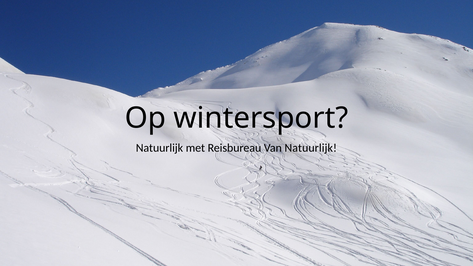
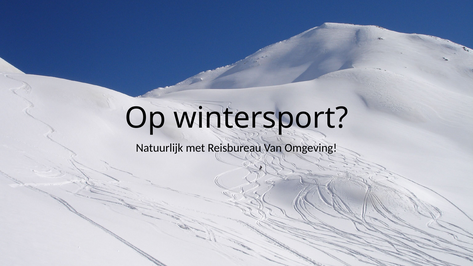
Van Natuurlijk: Natuurlijk -> Omgeving (311, 148)
